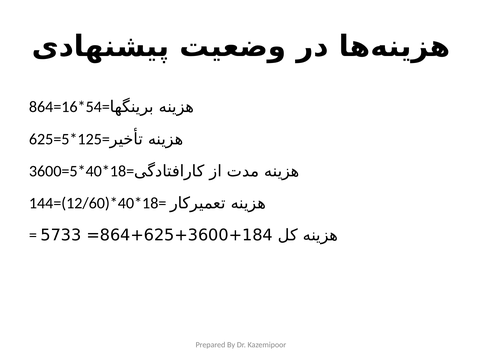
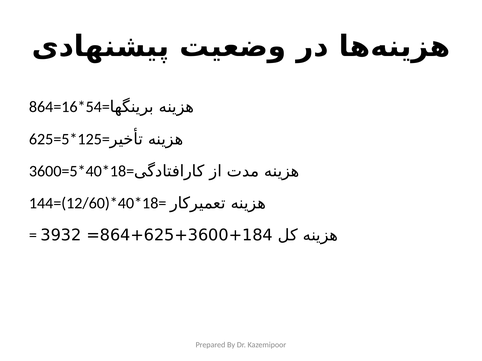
5733: 5733 -> 3932 (61, 236)
